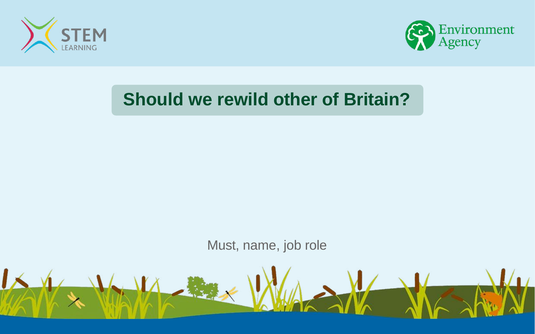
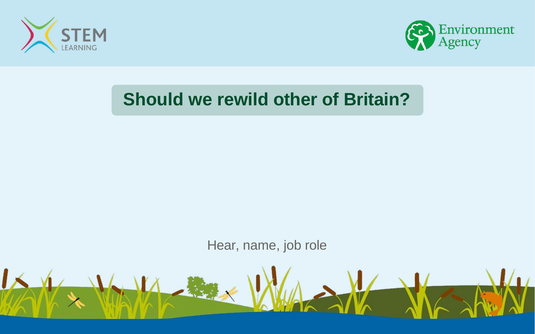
Must: Must -> Hear (223, 245)
